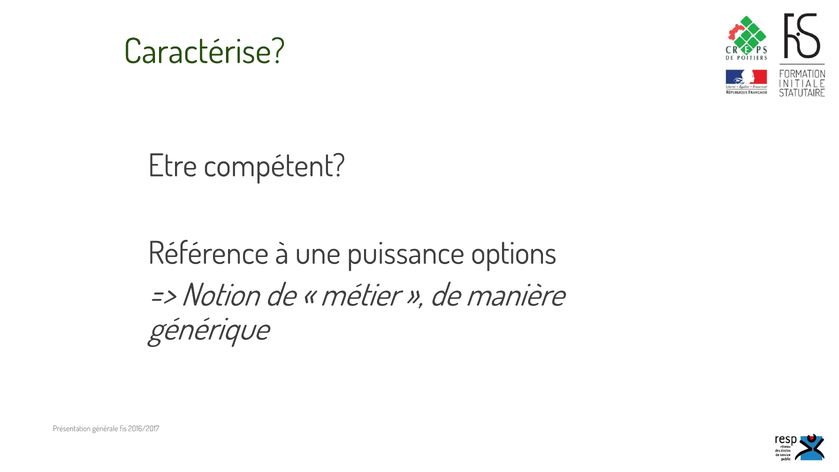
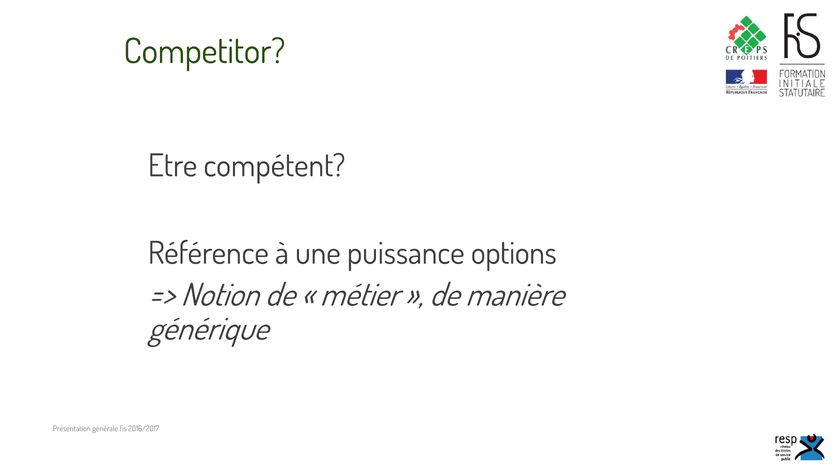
Caractérise: Caractérise -> Competitor (204, 52)
